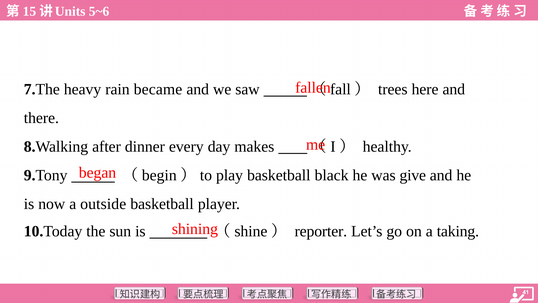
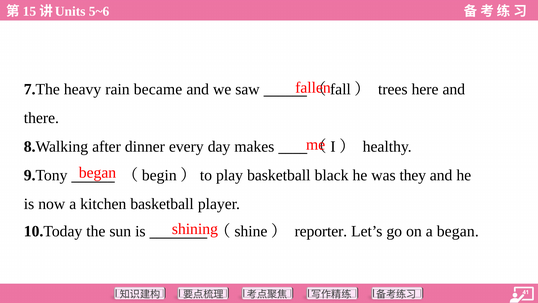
give: give -> they (413, 175)
outside: outside -> kitchen (103, 204)
a taking: taking -> began (458, 231)
